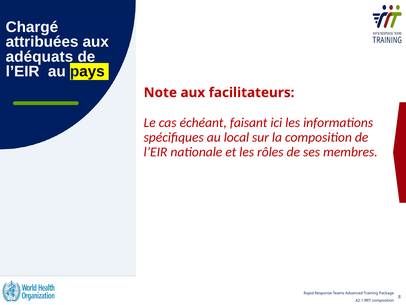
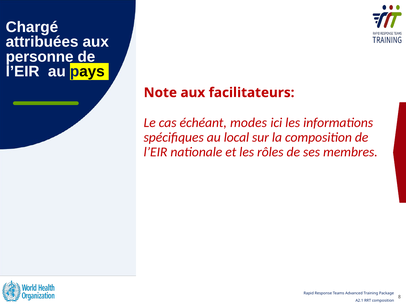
adéquats: adéquats -> personne (40, 57)
faisant: faisant -> modes (249, 123)
